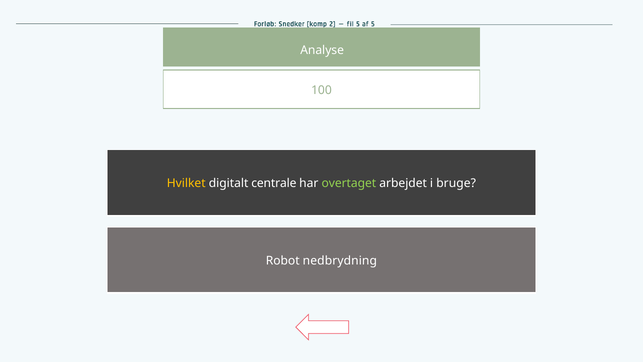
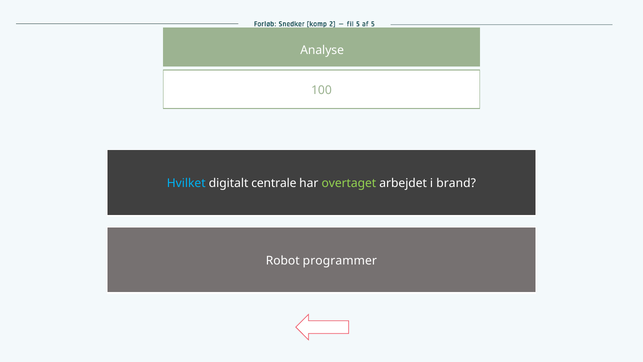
Hvilket colour: yellow -> light blue (186, 183)
bruge: bruge -> brand (456, 183)
nedbrydning: nedbrydning -> programmer (340, 260)
